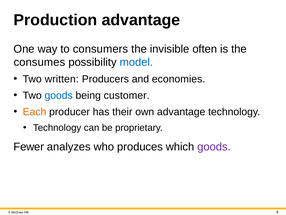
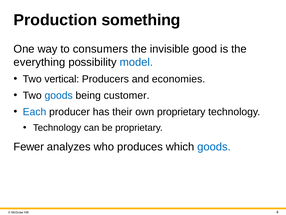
Production advantage: advantage -> something (141, 20)
often: often -> good (205, 49)
consumes: consumes -> everything (39, 62)
written: written -> vertical (62, 79)
Each colour: orange -> blue (34, 112)
own advantage: advantage -> proprietary (181, 112)
goods colour: purple -> blue (214, 146)
